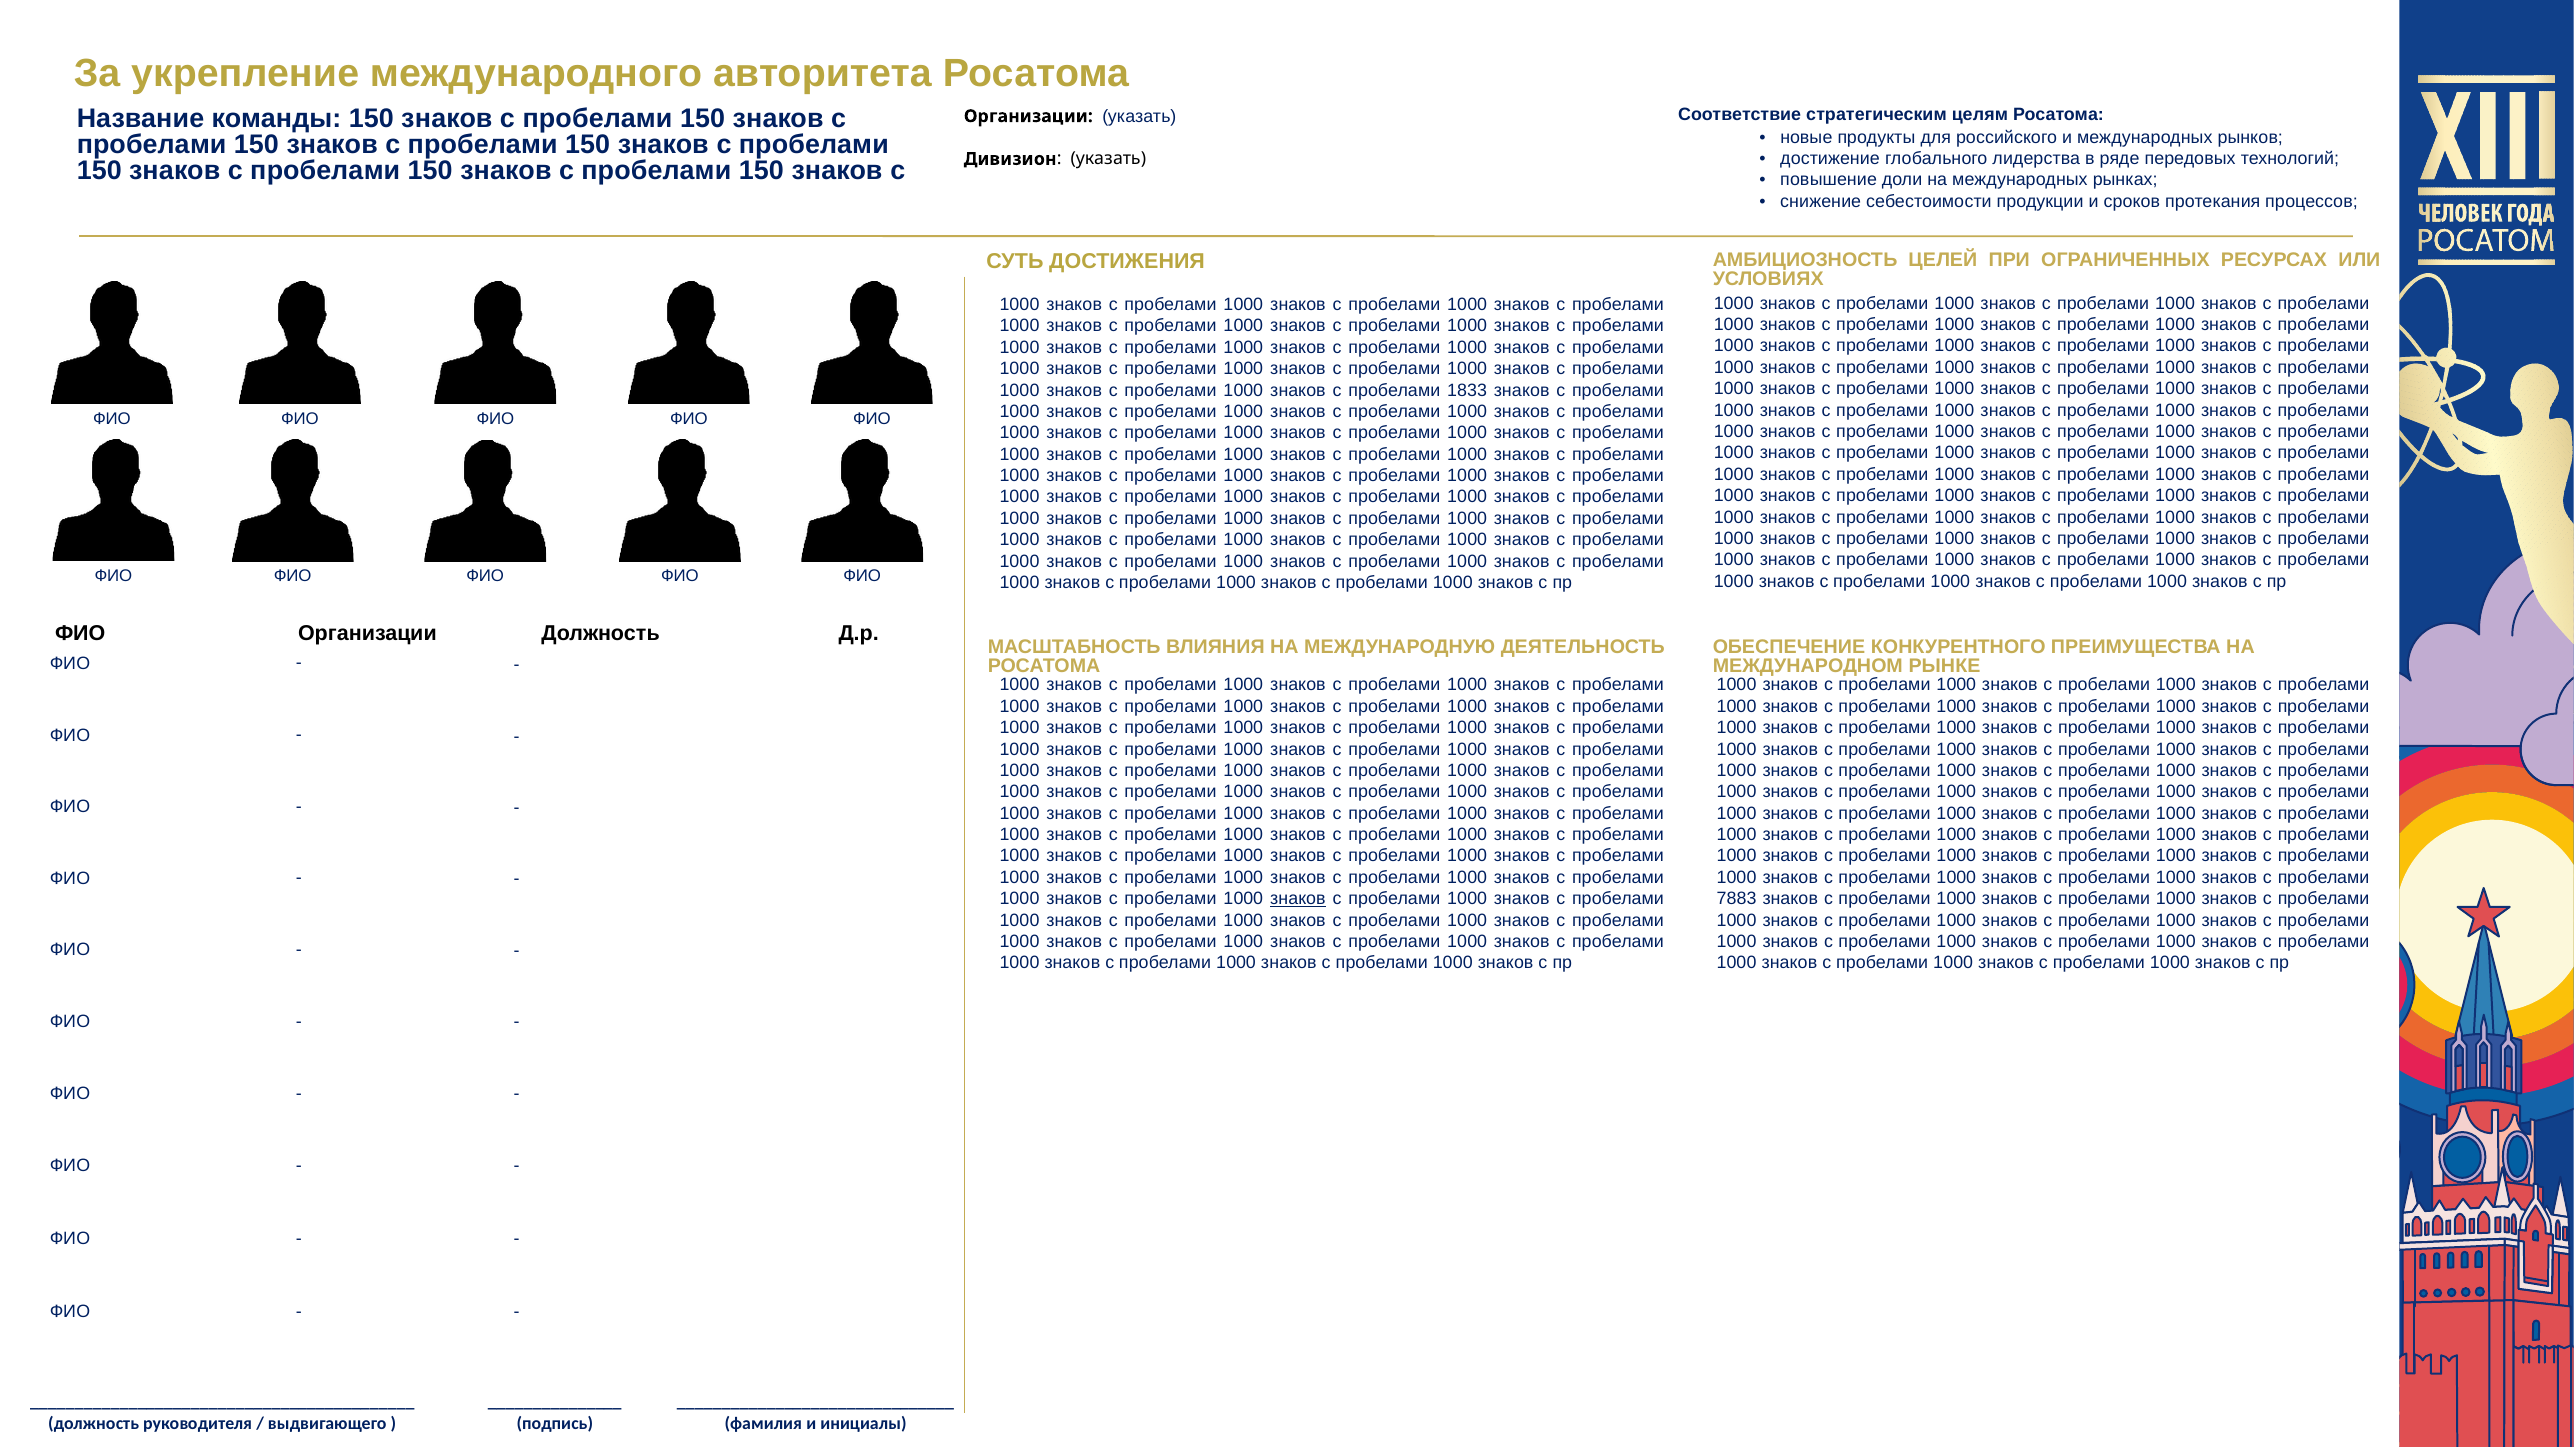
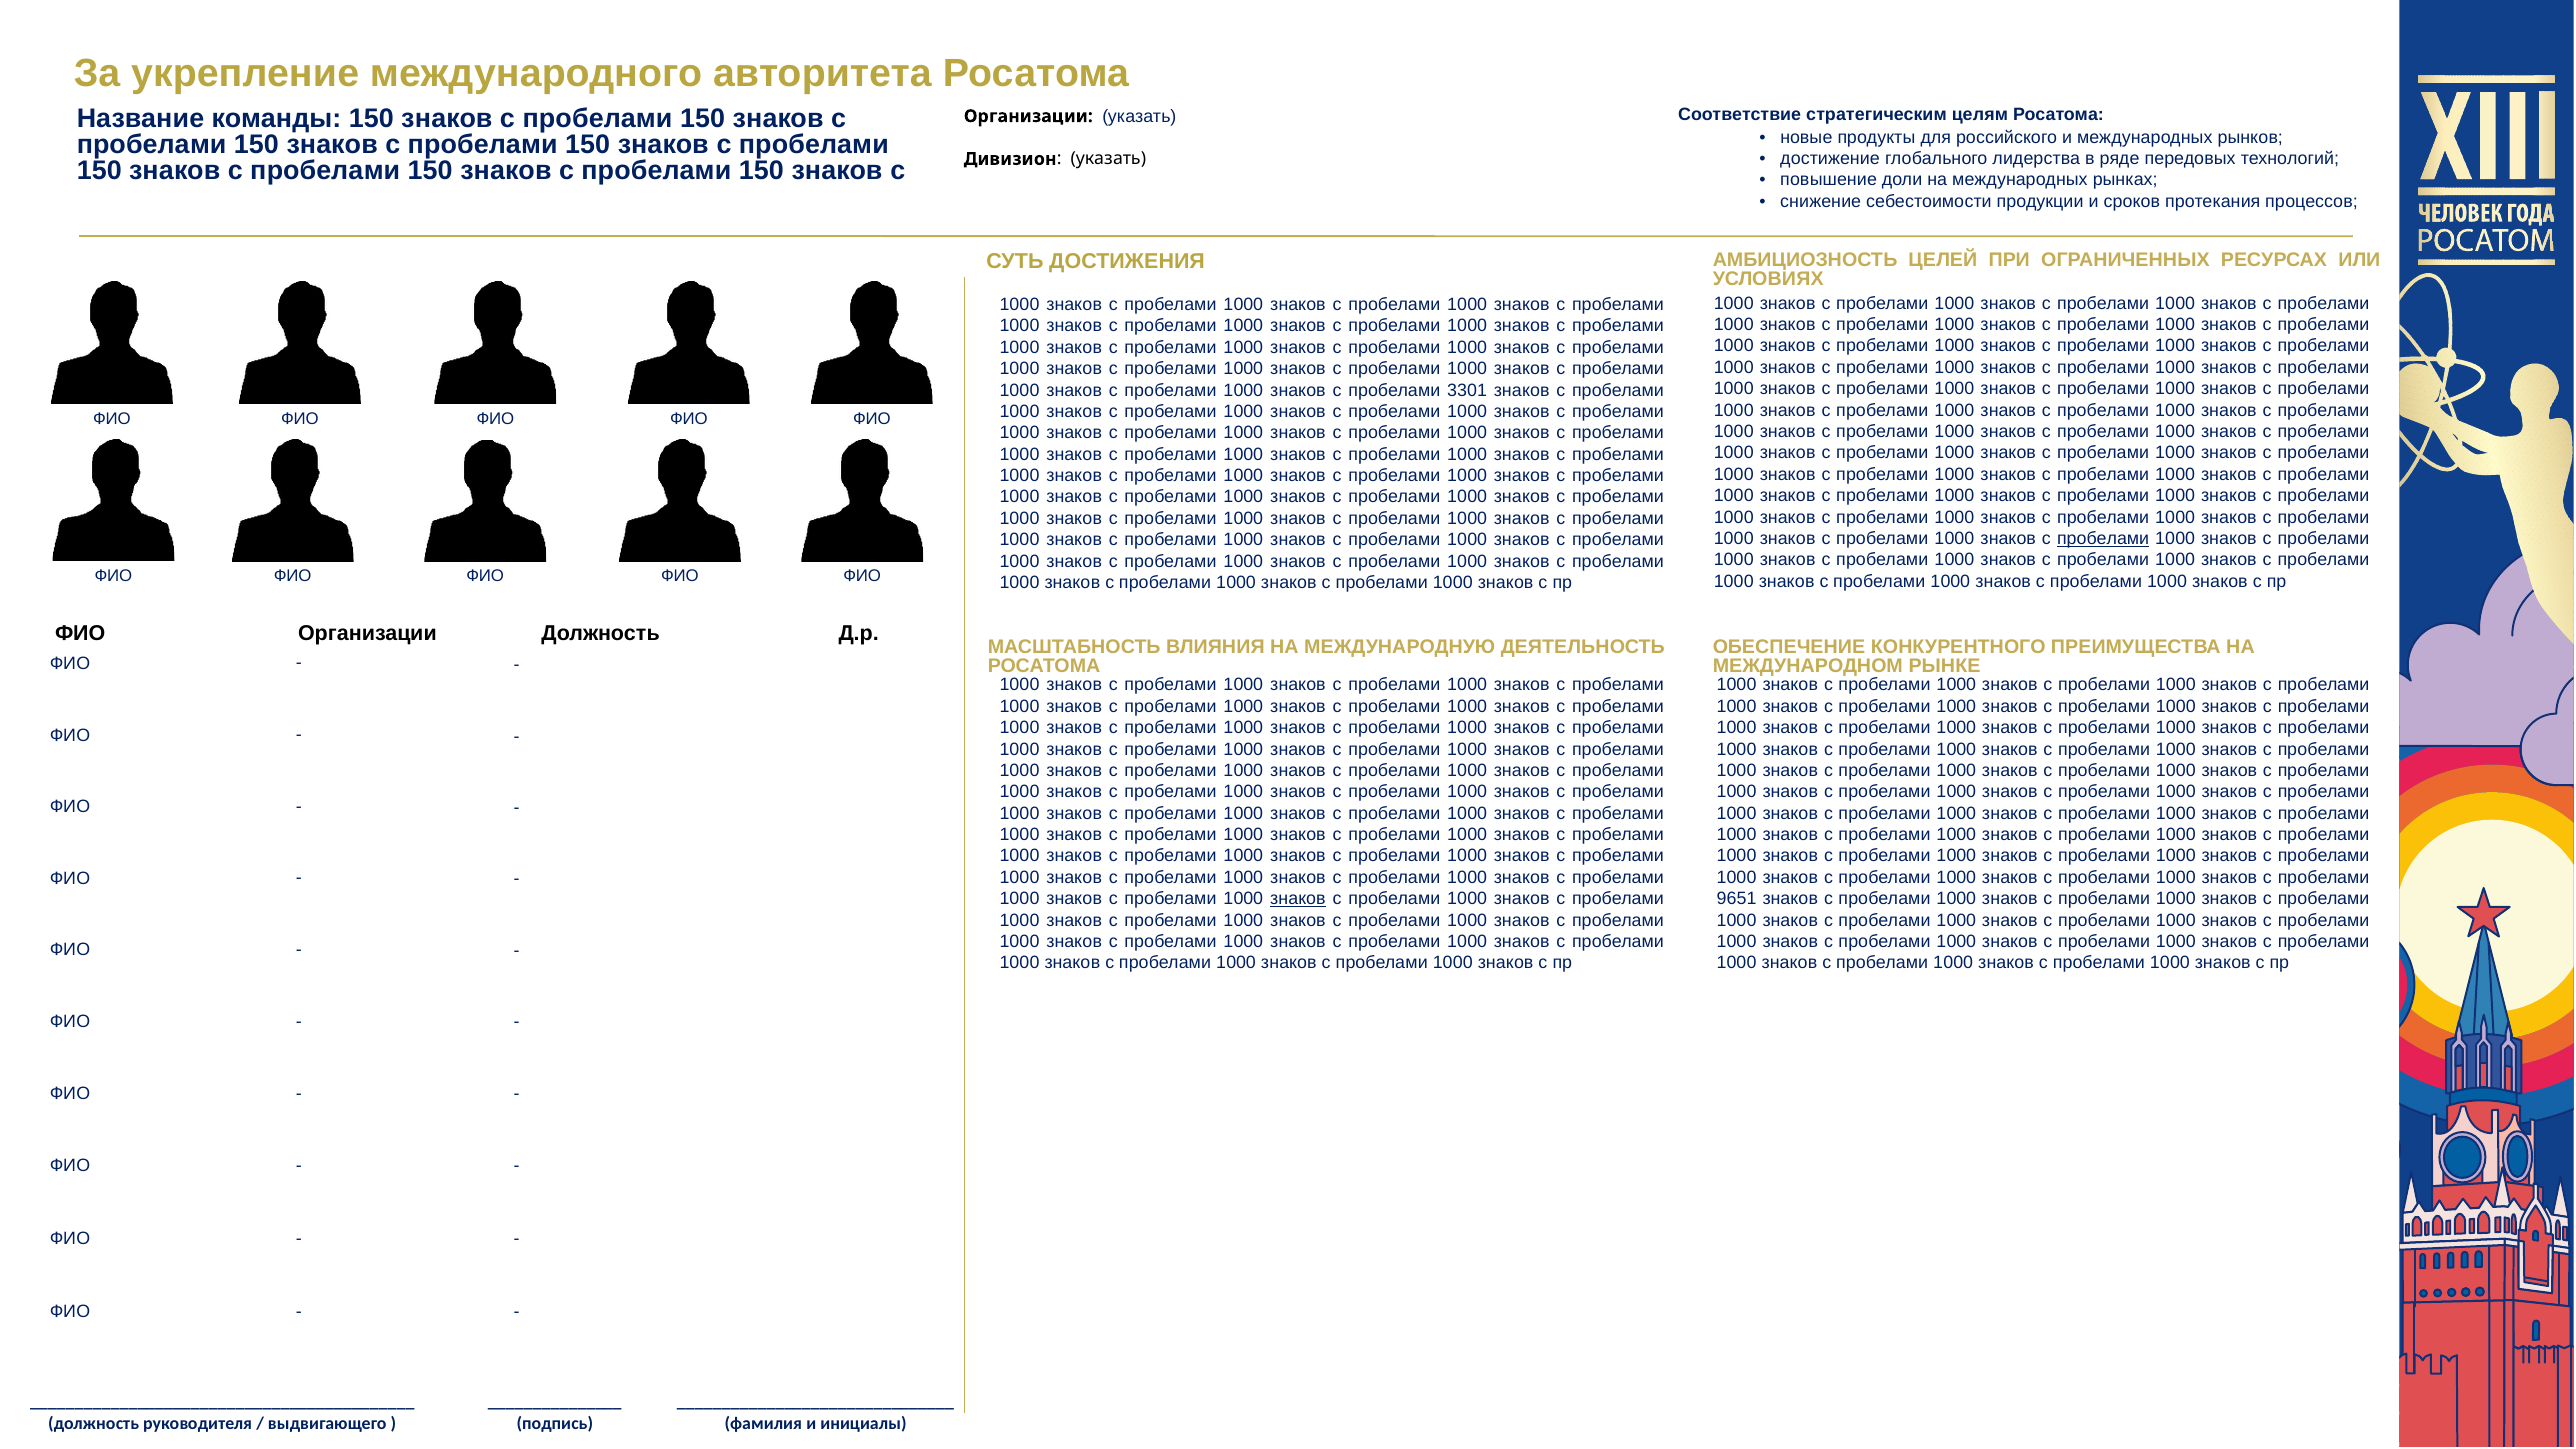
1833: 1833 -> 3301 (1467, 390)
пробелами underline: none -> present (2103, 539)
7883: 7883 -> 9651 (1737, 899)
